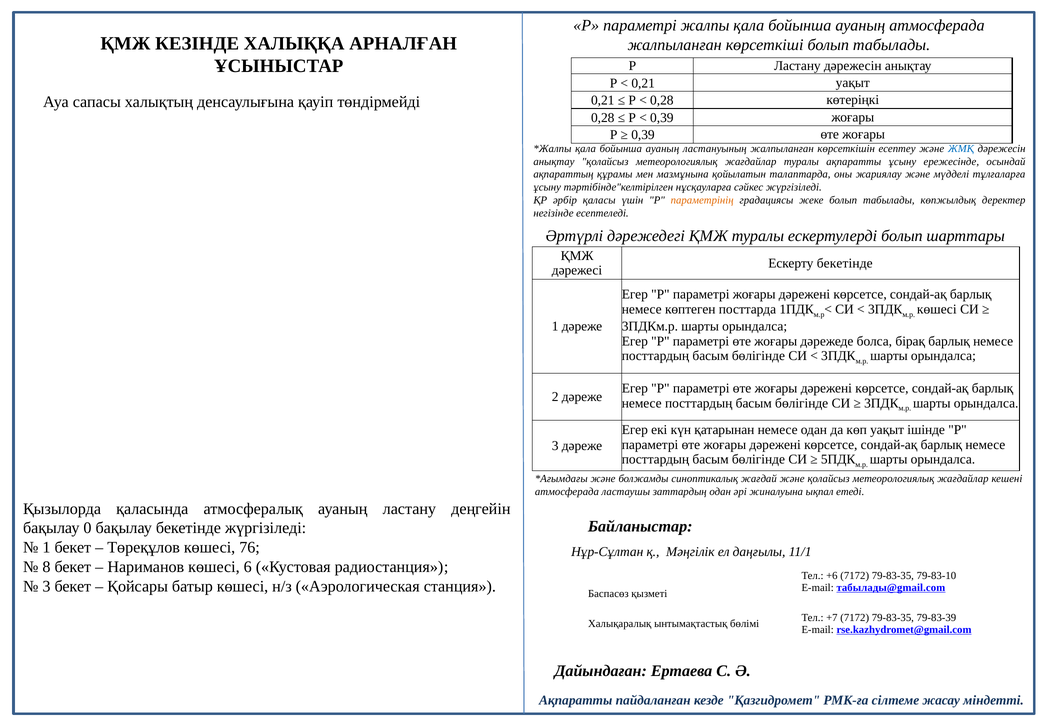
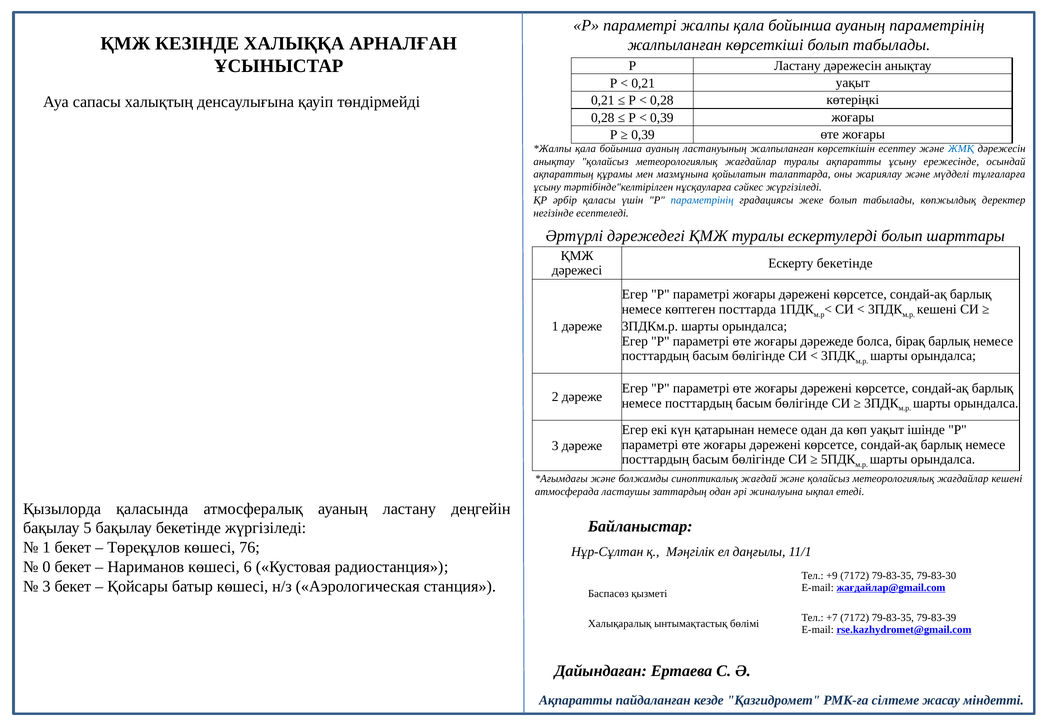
ауаның атмосферада: атмосферада -> параметрінің (937, 25)
параметрінің colour: orange -> blue (702, 200)
көшесі: көшесі -> кешені (937, 309)
0: 0 -> 5 (87, 528)
8: 8 -> 0 (46, 567)
+6: +6 -> +9 (832, 575)
79-83-10: 79-83-10 -> 79-83-30 (936, 575)
табылады@gmail.com: табылады@gmail.com -> жағдайлар@gmail.com (891, 587)
